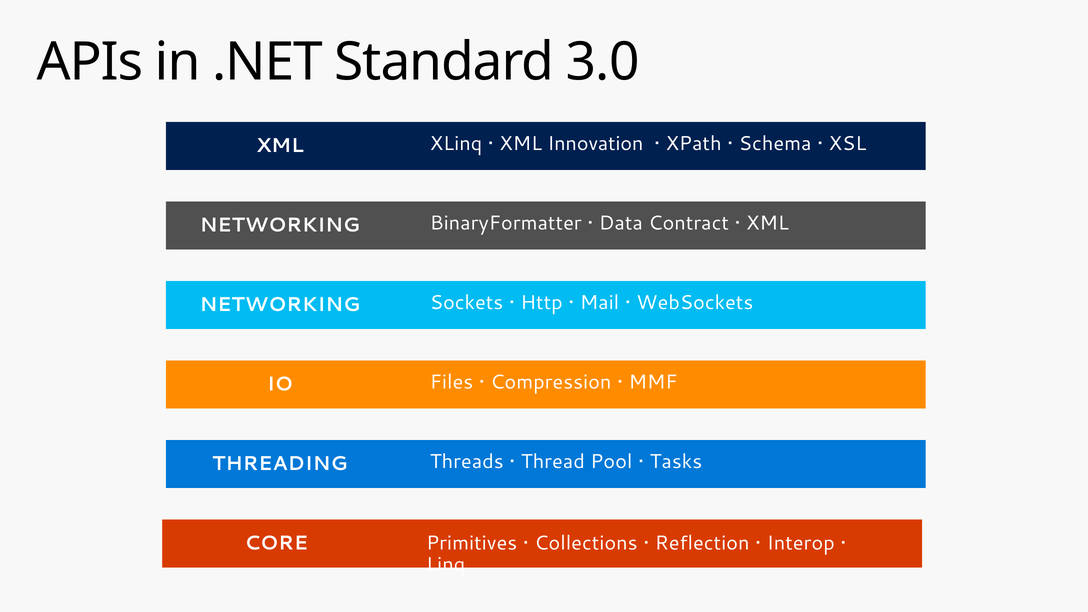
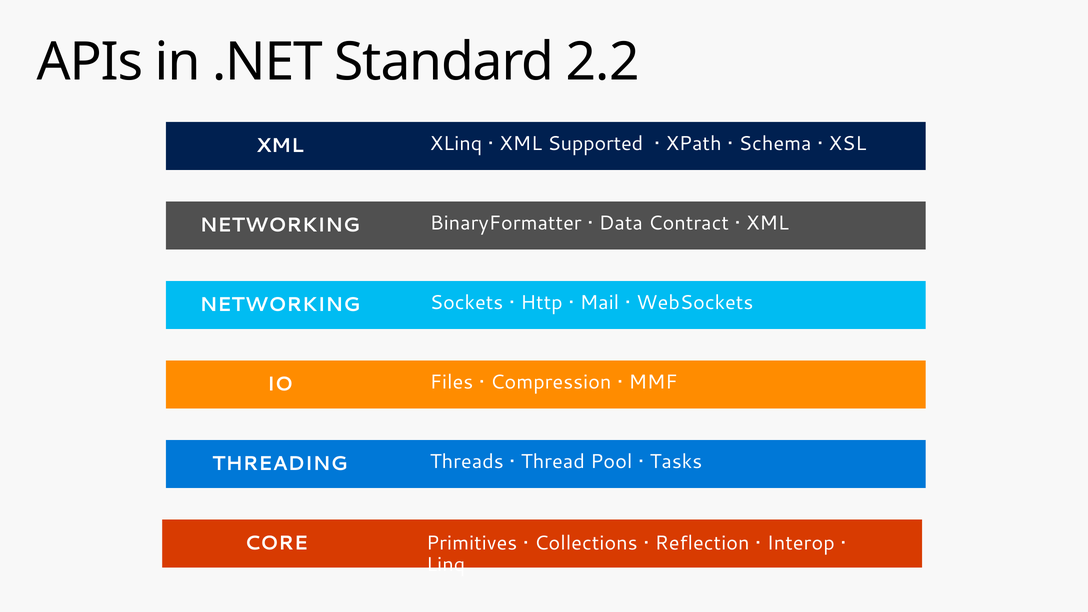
3.0: 3.0 -> 2.2 (603, 62)
Innovation: Innovation -> Supported (595, 144)
